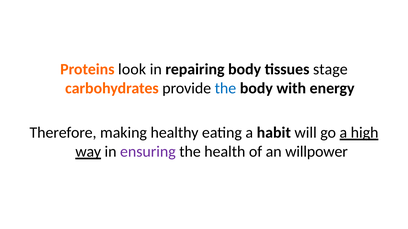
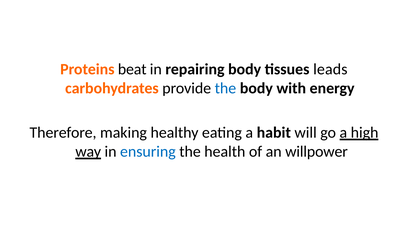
look: look -> beat (132, 70)
stage: stage -> leads (330, 70)
ensuring colour: purple -> blue (148, 152)
